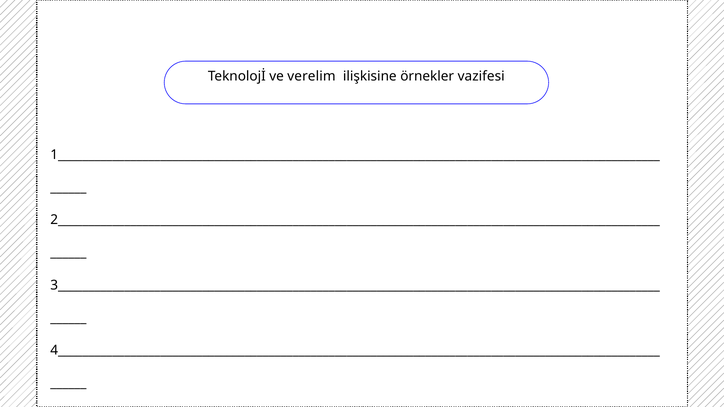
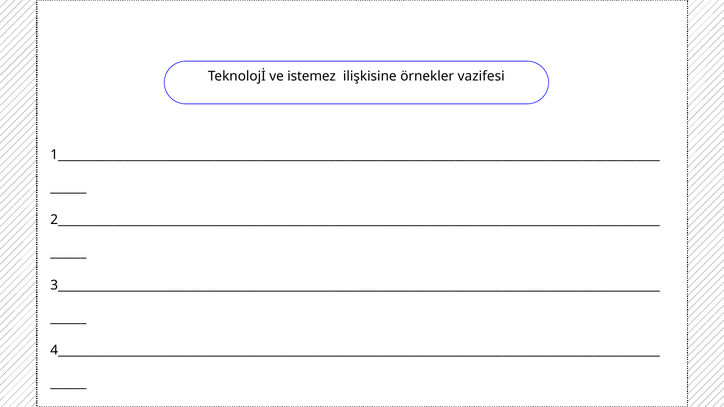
verelim: verelim -> istemez (312, 77)
